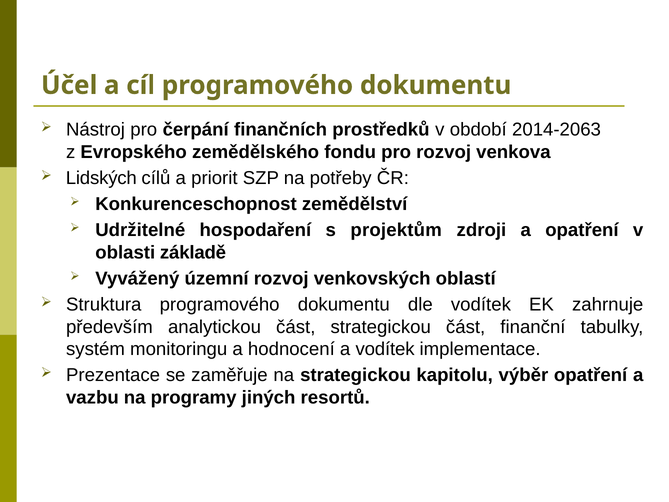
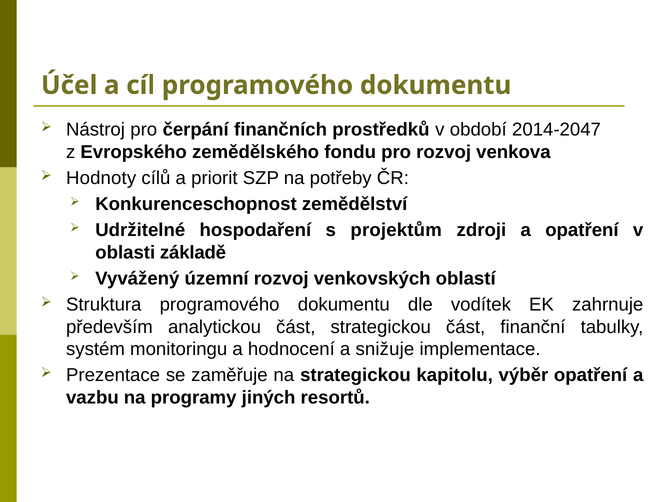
2014-2063: 2014-2063 -> 2014-2047 (557, 130)
Lidských: Lidských -> Hodnoty (101, 178)
a vodítek: vodítek -> snižuje (385, 349)
